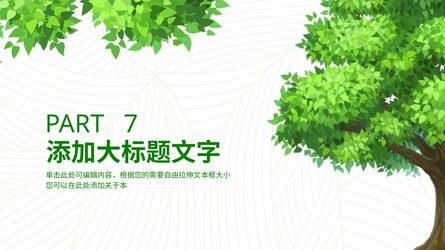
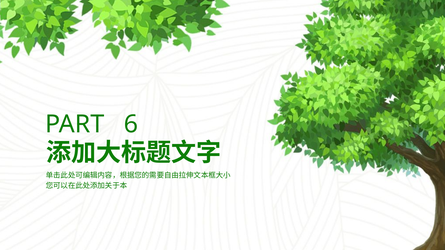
7: 7 -> 6 (131, 124)
